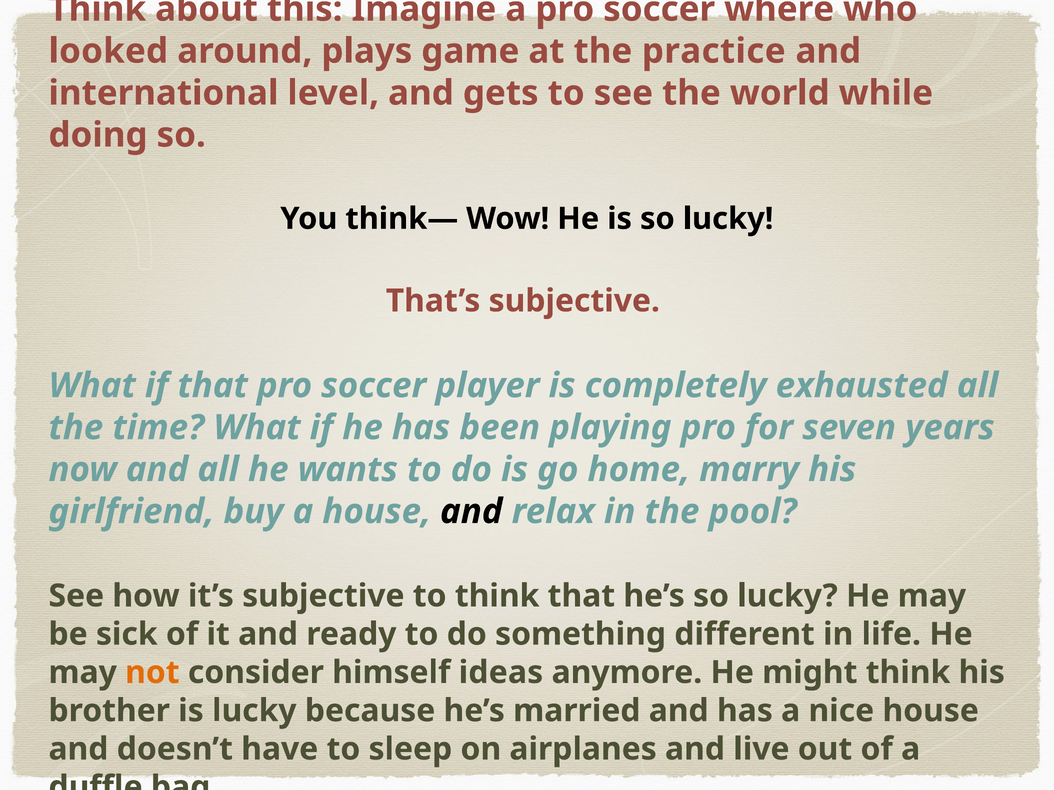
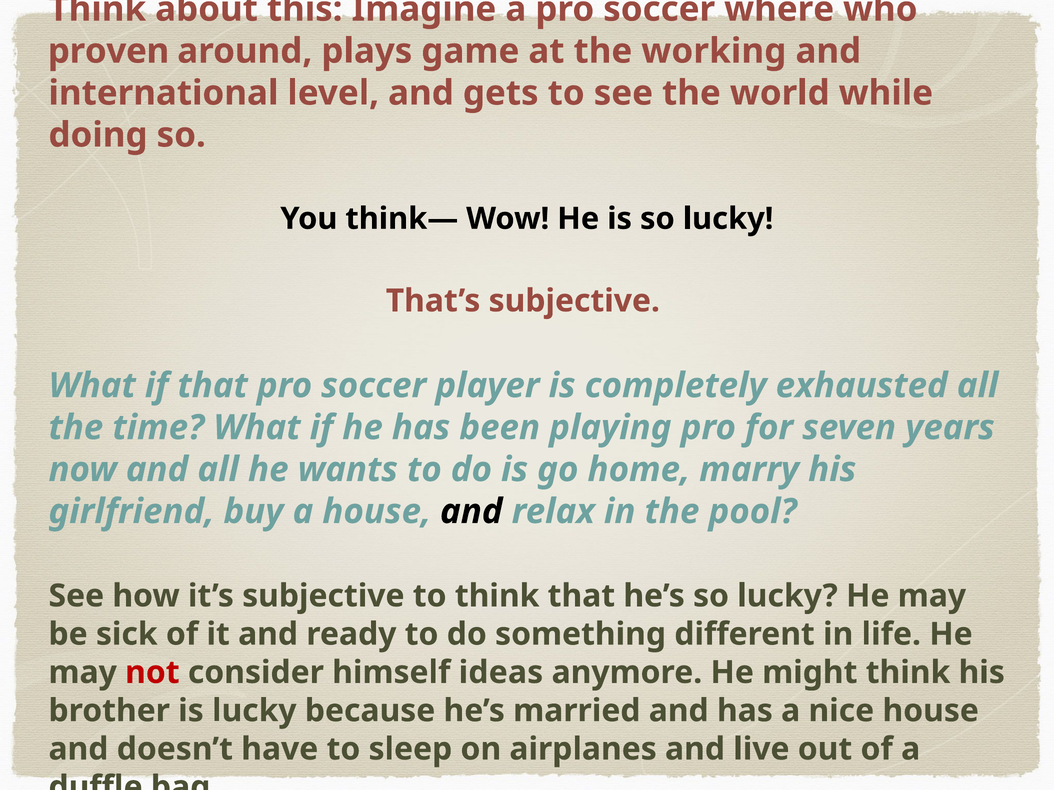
looked: looked -> proven (109, 51)
practice: practice -> working (714, 51)
not colour: orange -> red (152, 673)
